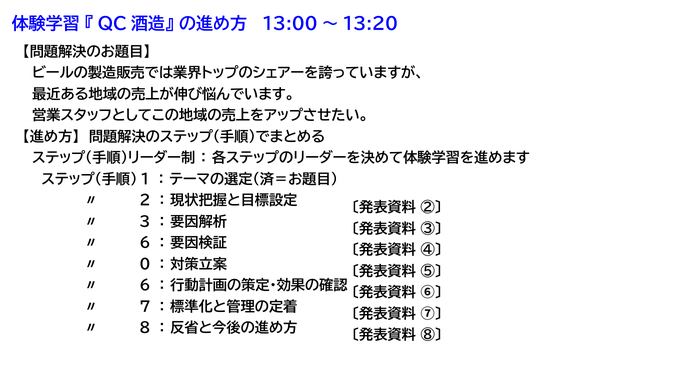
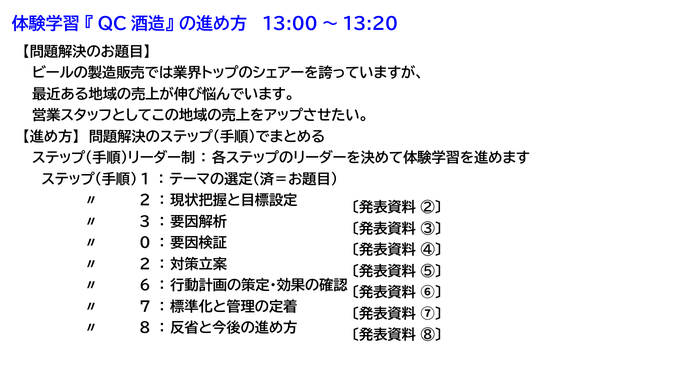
6: 6 -> 0 (145, 243)
0: 0 -> 2 (145, 265)
